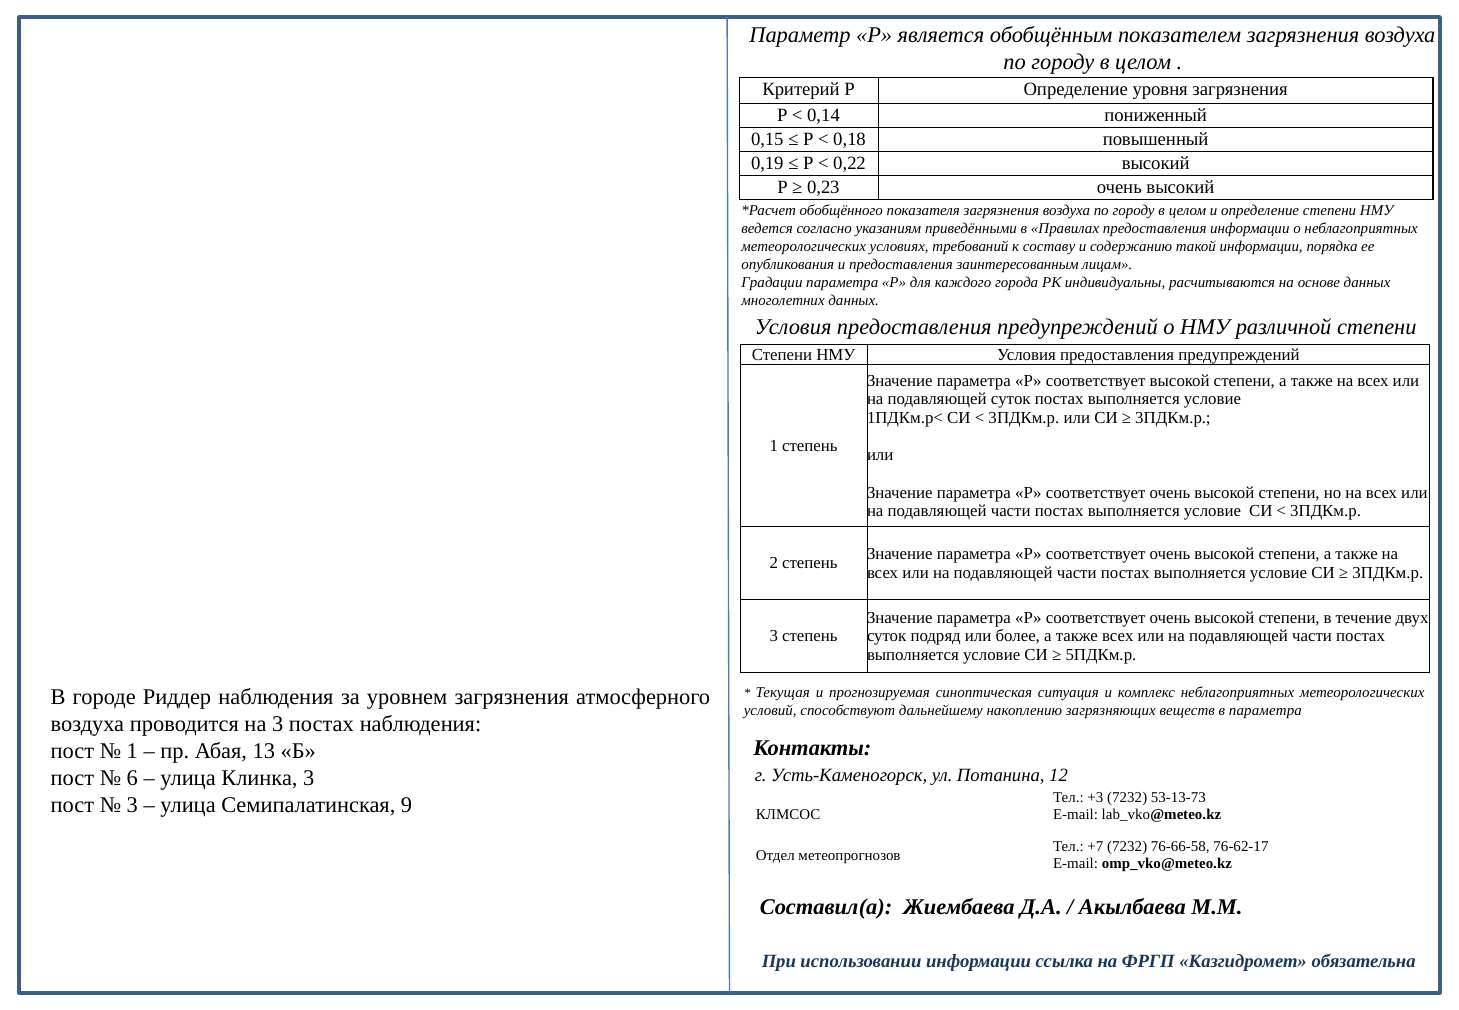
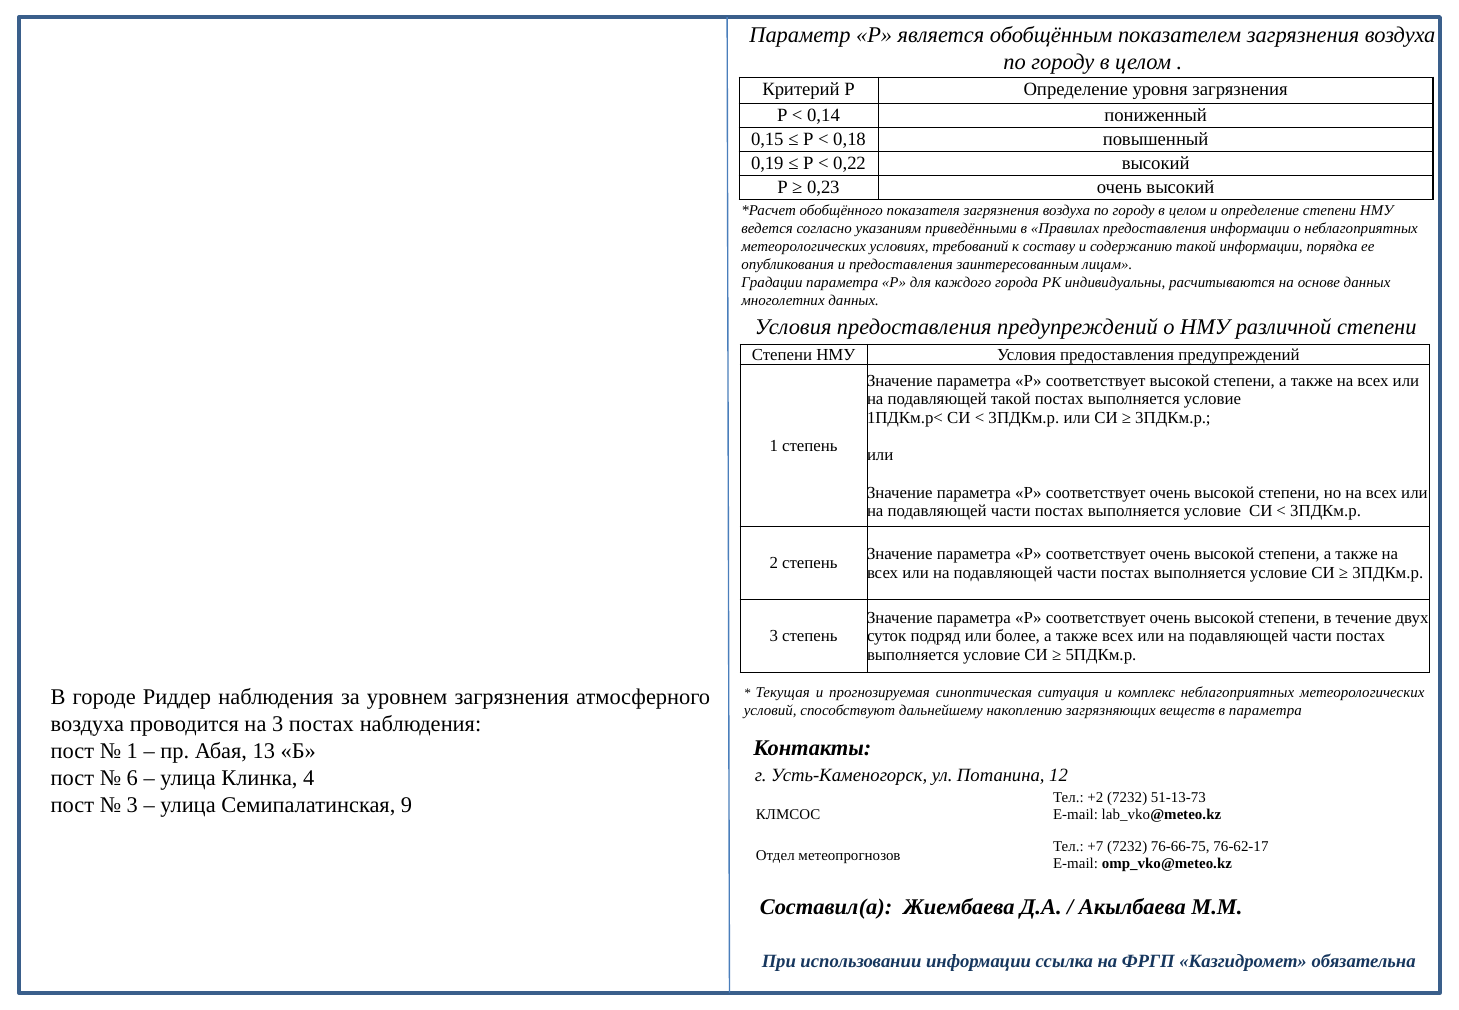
подавляющей суток: суток -> такой (1011, 399)
Клинка 3: 3 -> 4 (309, 778)
+3: +3 -> +2 (1095, 798)
53-13-73: 53-13-73 -> 51-13-73 (1178, 798)
76-66-58: 76-66-58 -> 76-66-75 (1180, 847)
